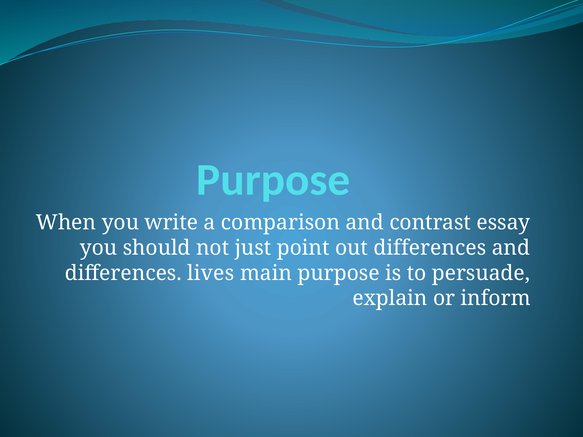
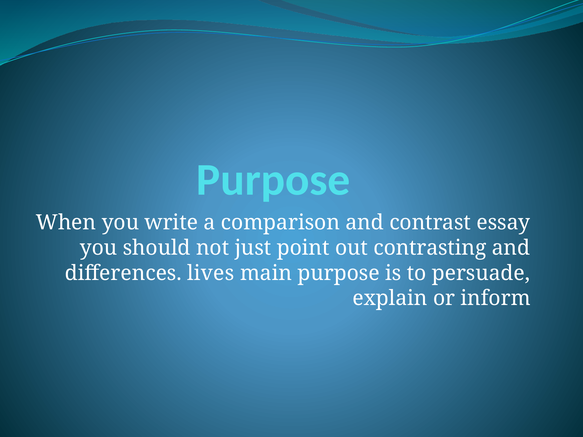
out differences: differences -> contrasting (430, 248)
